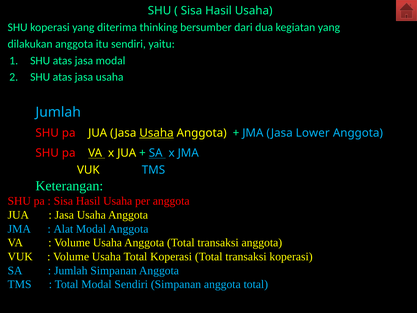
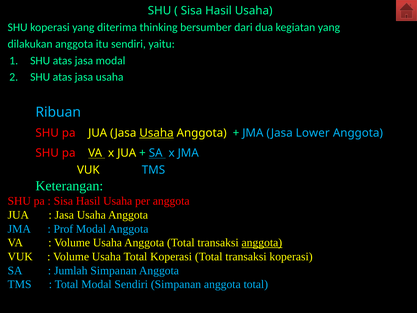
Jumlah: Jumlah -> Ribuan (58, 112)
Alat: Alat -> Prof (63, 229)
anggota underline: none -> present (262, 243)
